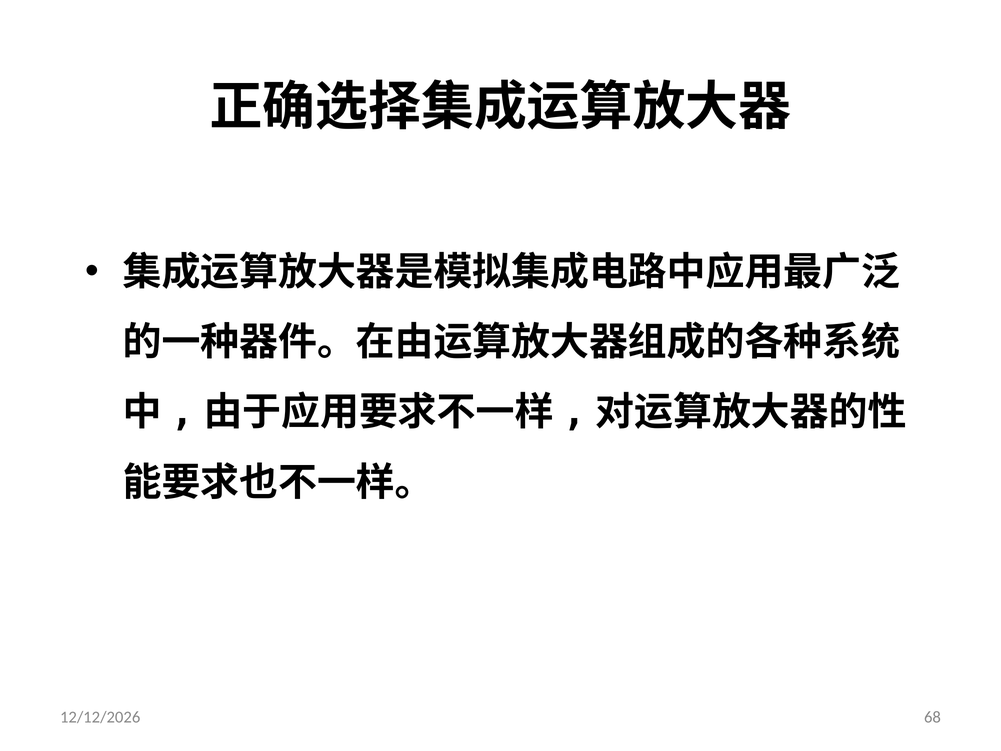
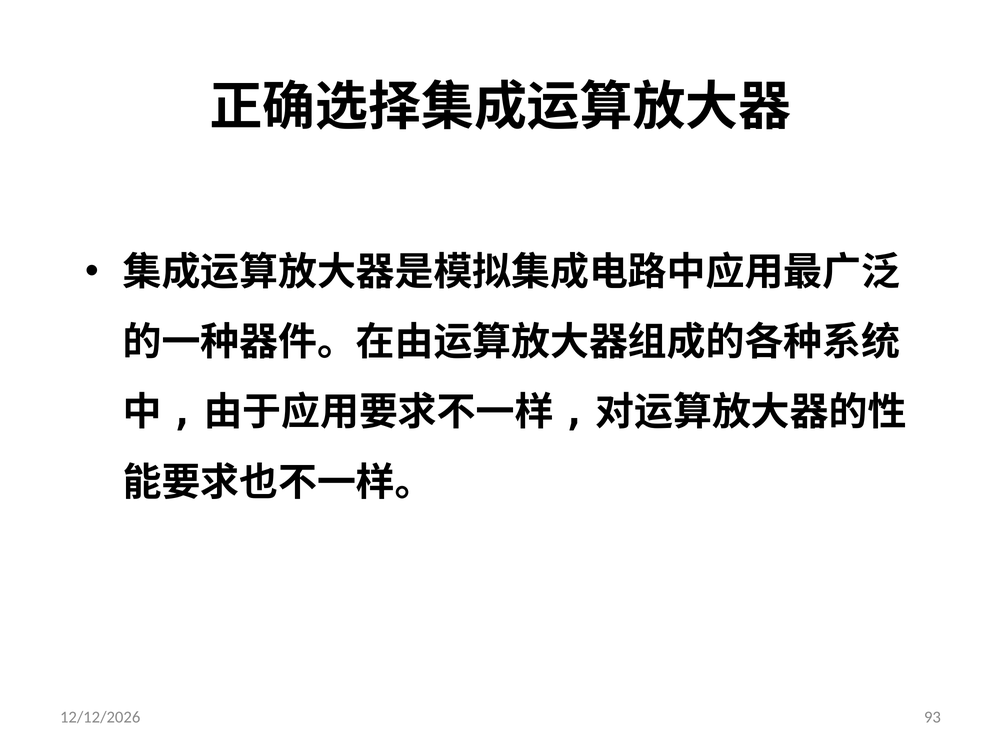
68: 68 -> 93 (932, 717)
